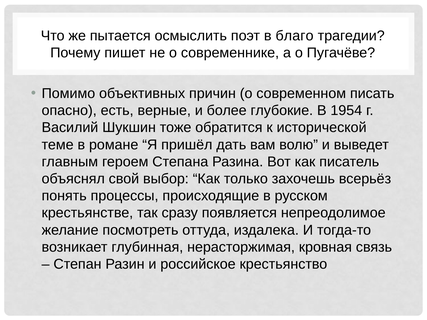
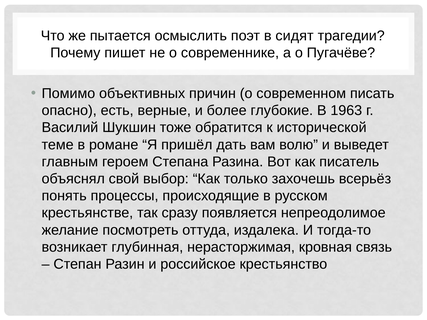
благо: благо -> сидят (295, 36)
1954: 1954 -> 1963 (346, 111)
